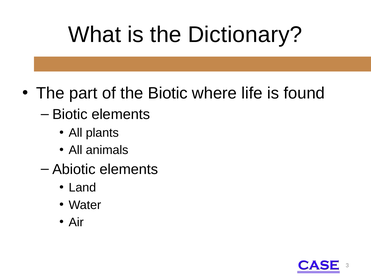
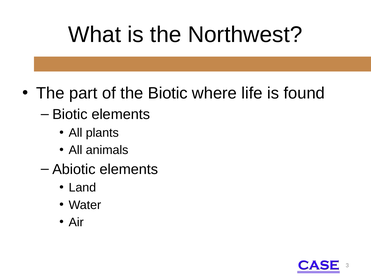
Dictionary: Dictionary -> Northwest (245, 35)
